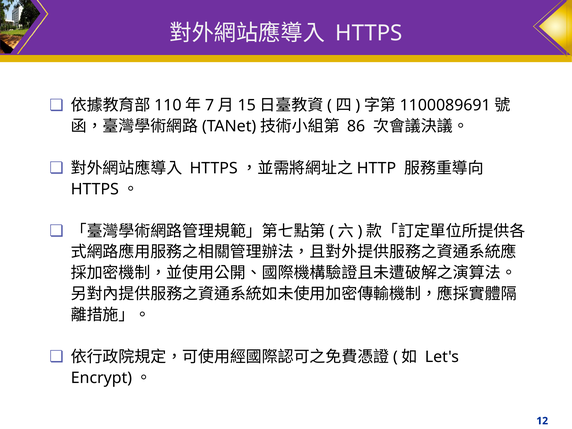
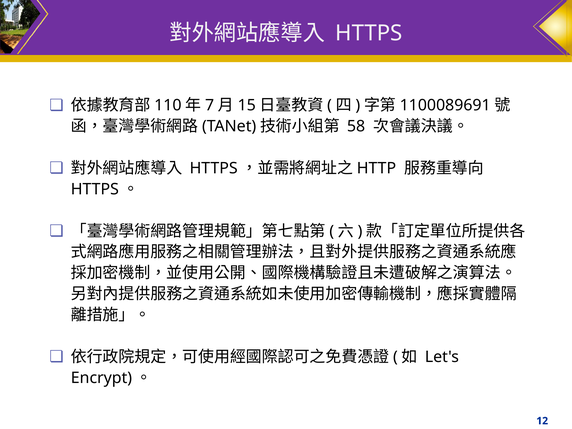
86: 86 -> 58 (356, 126)
